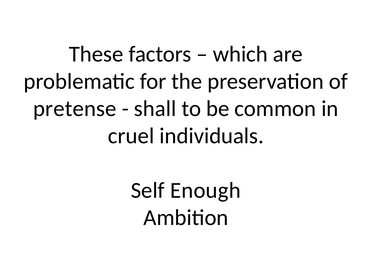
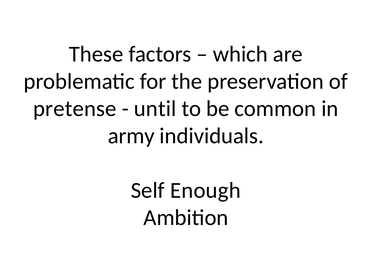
shall: shall -> until (155, 109)
cruel: cruel -> army (131, 136)
